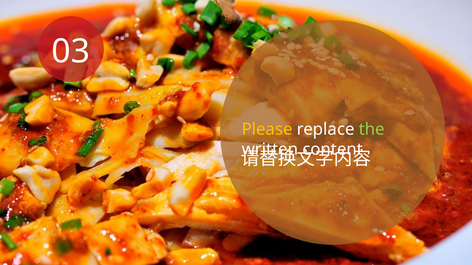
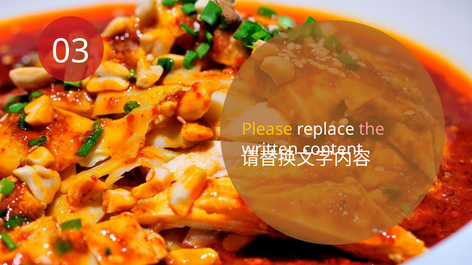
the colour: light green -> pink (372, 129)
